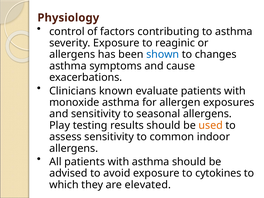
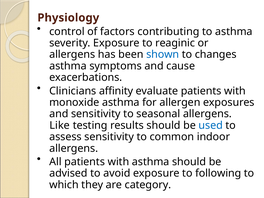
known: known -> affinity (116, 91)
Play: Play -> Like (60, 125)
used colour: orange -> blue (211, 125)
cytokines: cytokines -> following (218, 173)
elevated: elevated -> category (148, 185)
